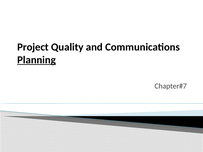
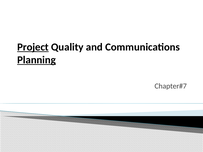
Project underline: none -> present (33, 47)
